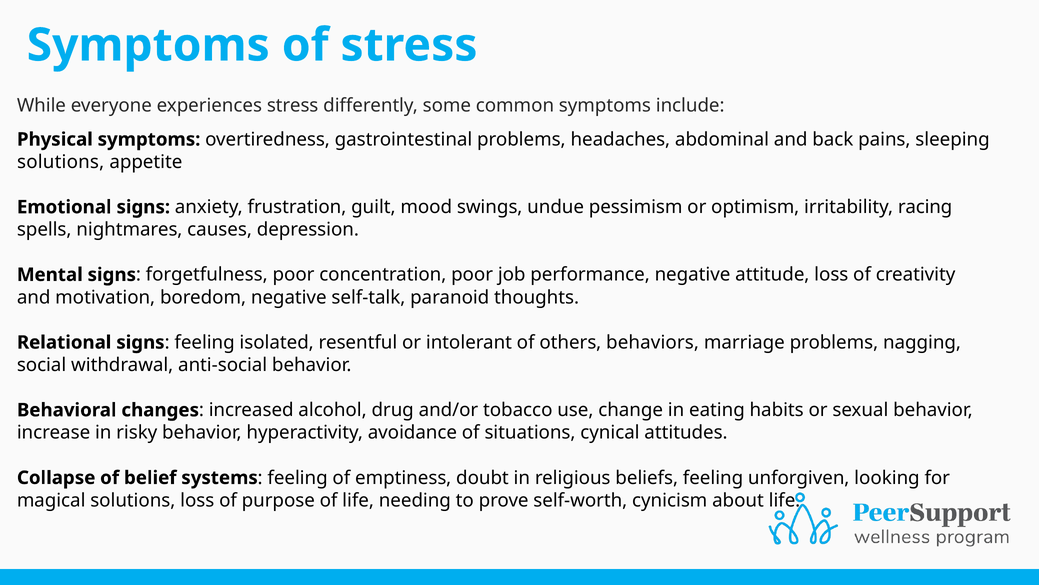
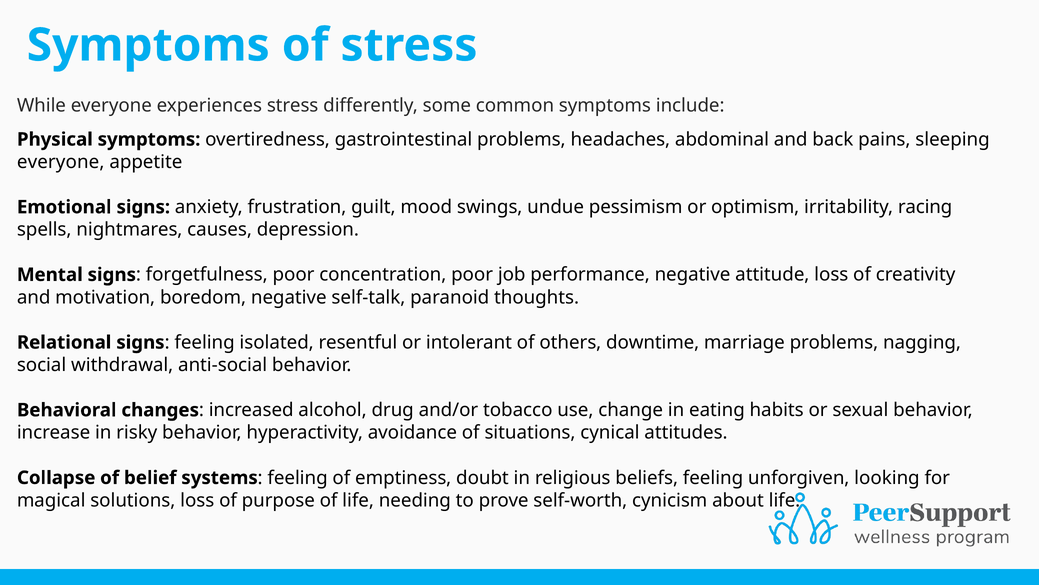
solutions: solutions -> everyone (61, 162)
behaviors: behaviors -> downtime (653, 342)
